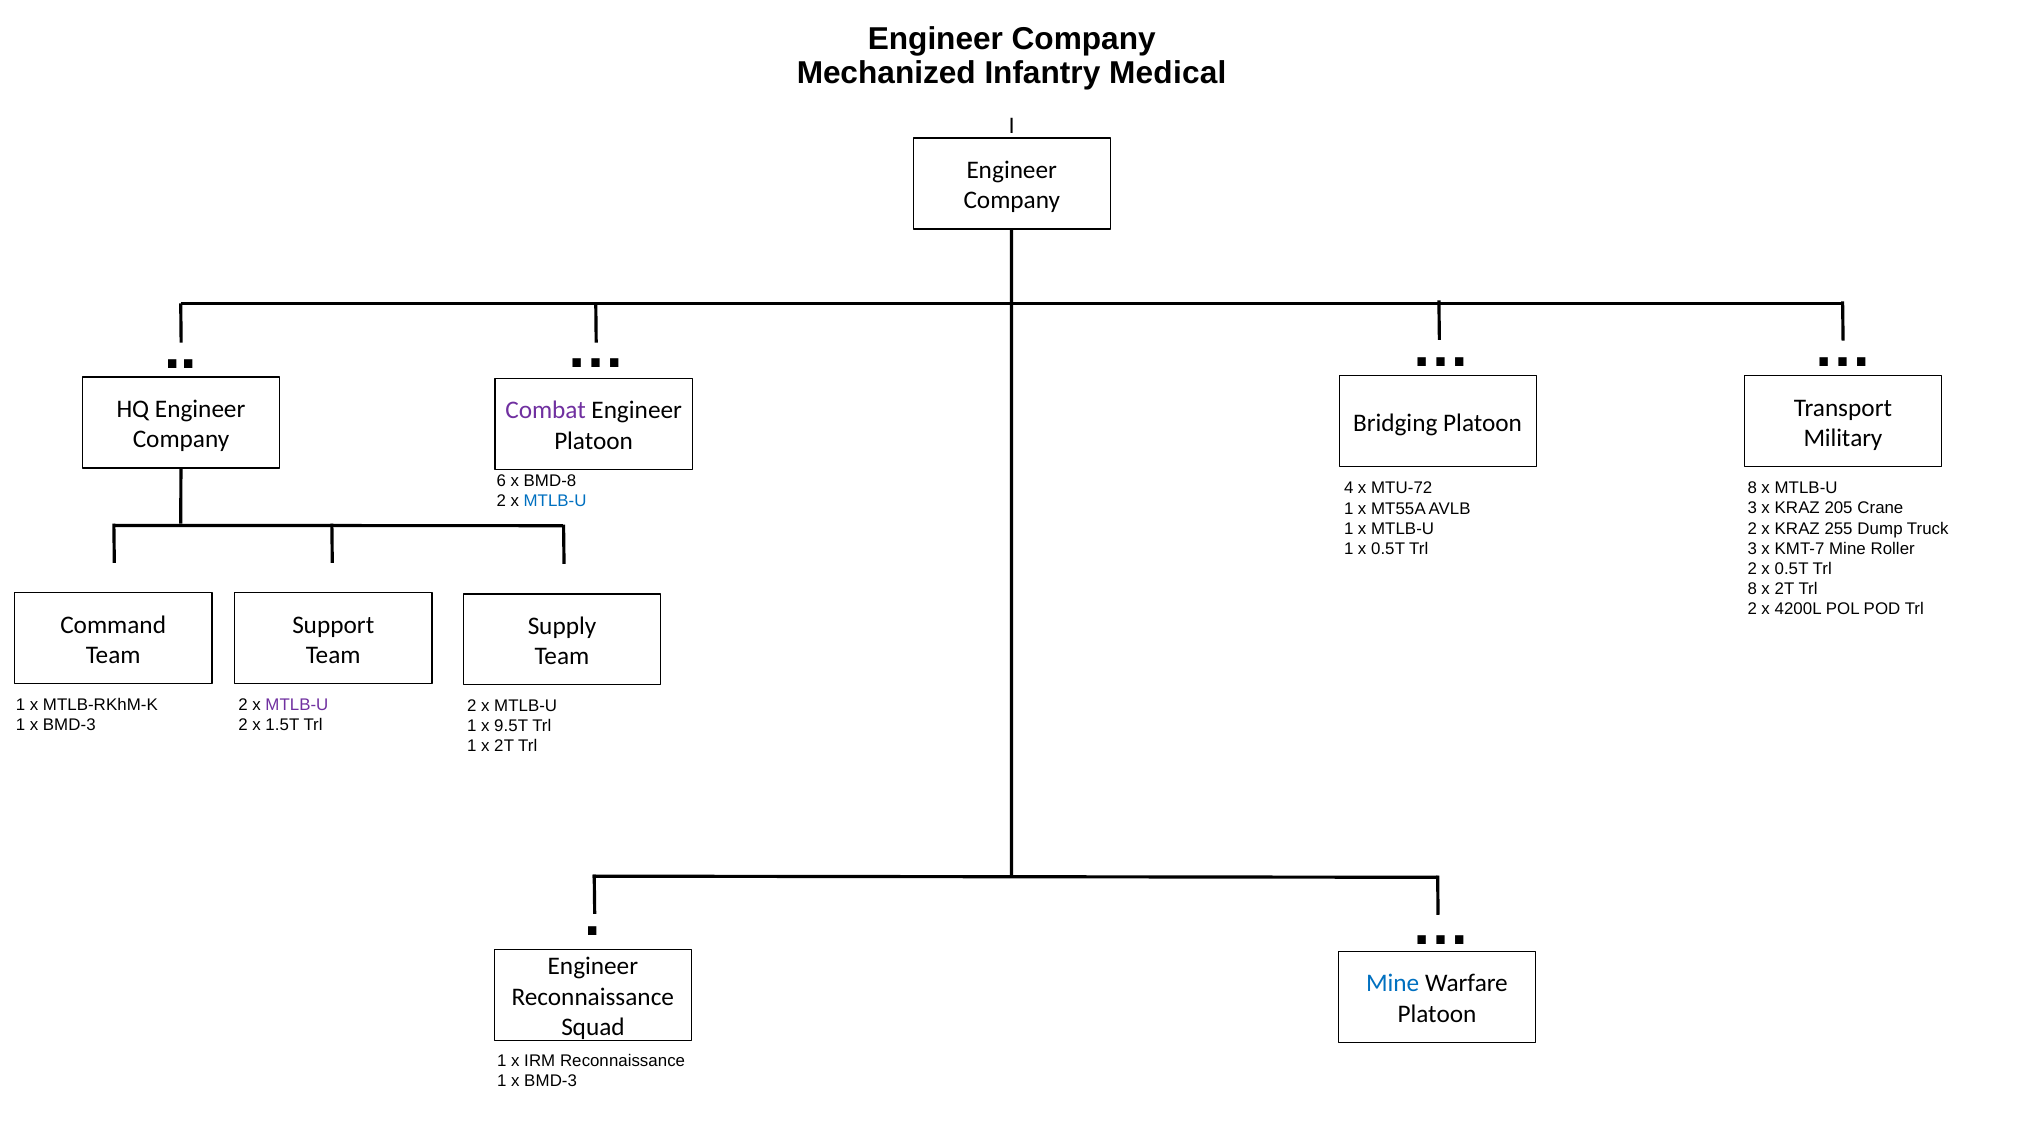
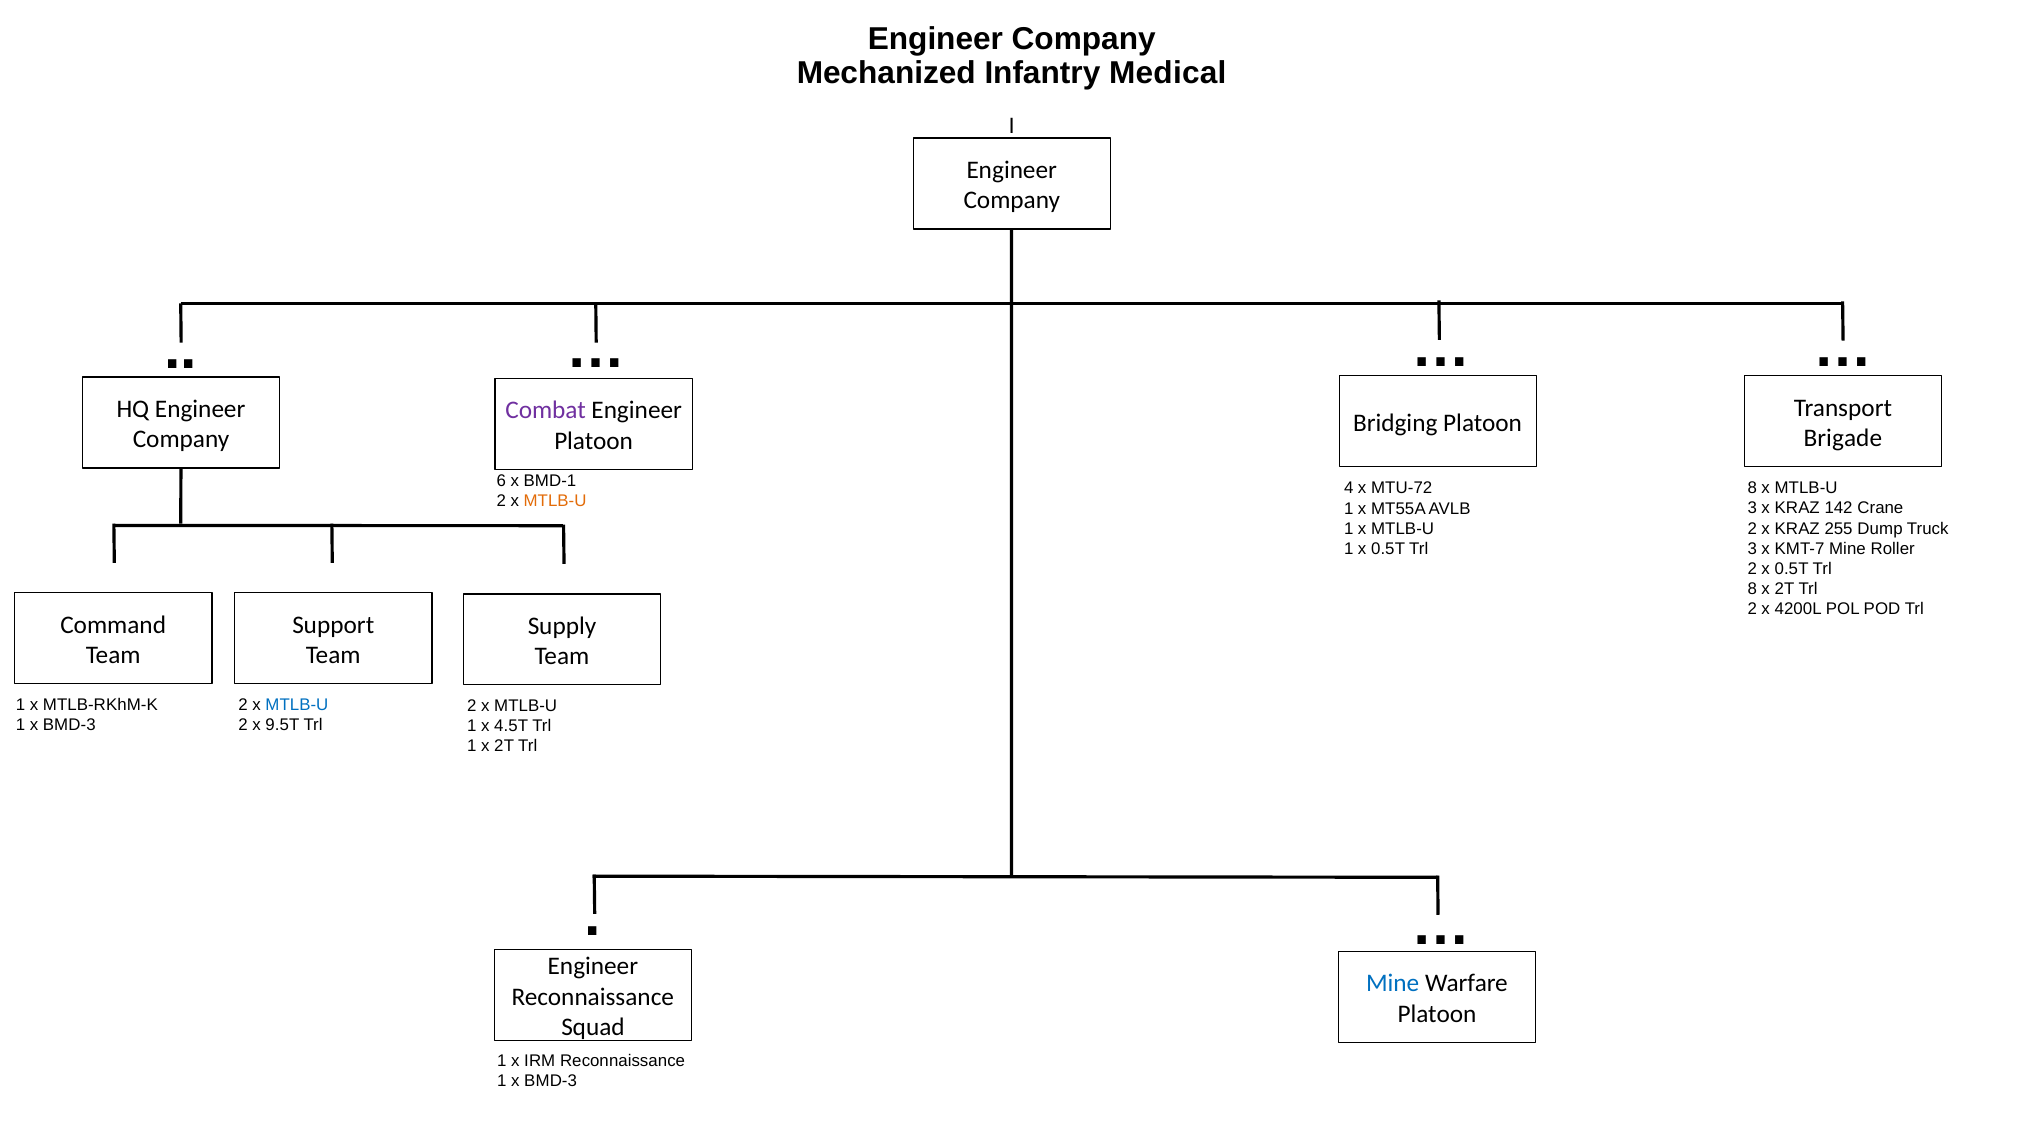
Military: Military -> Brigade (1843, 438)
BMD-8: BMD-8 -> BMD-1 (550, 481)
MTLB-U colour: blue -> orange (555, 502)
205: 205 -> 142 (1839, 509)
MTLB-U colour: purple -> blue (297, 705)
1.5T: 1.5T -> 9.5T (282, 725)
9.5T: 9.5T -> 4.5T (511, 726)
